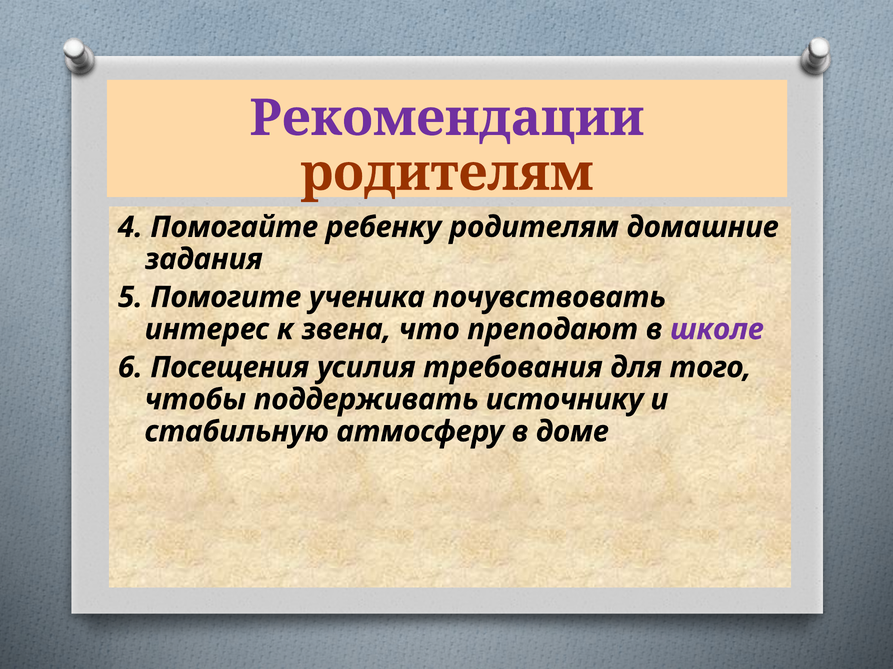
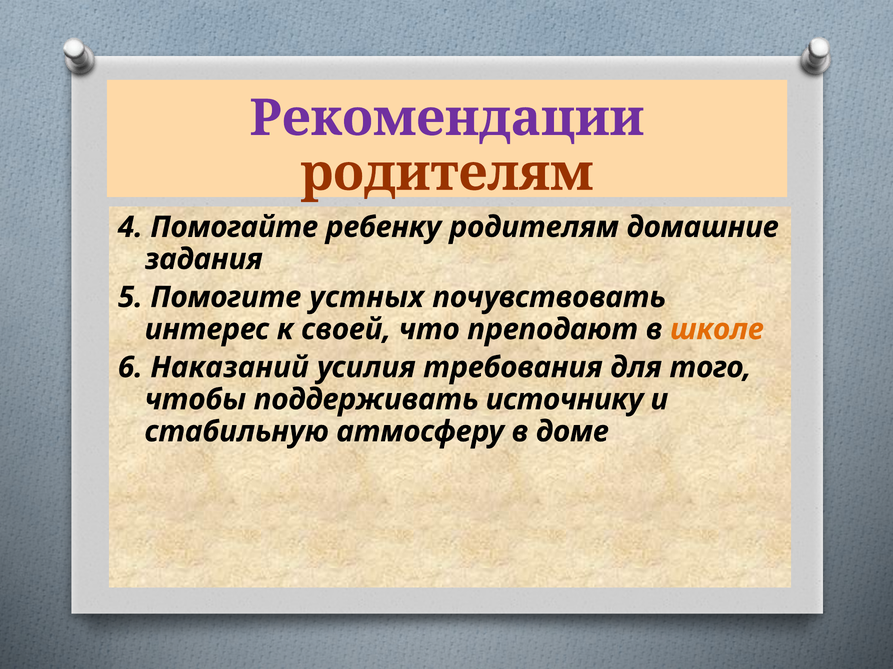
ученика: ученика -> устных (366, 298)
звена: звена -> своей (346, 330)
школе colour: purple -> orange (717, 330)
Посещения: Посещения -> Наказаний (230, 368)
